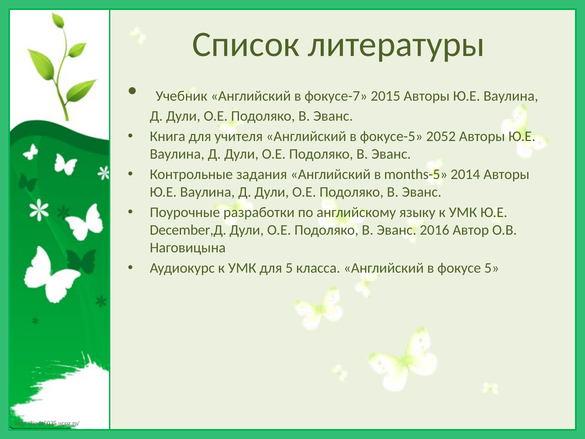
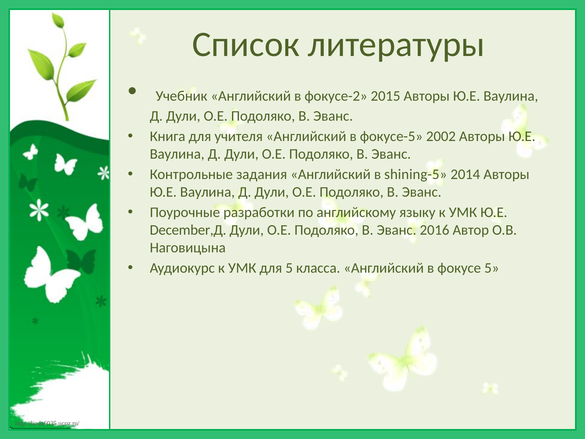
фокусе-7: фокусе-7 -> фокусе-2 (336, 96)
2052: 2052 -> 2002 (441, 136)
months-5: months-5 -> shining-5 (416, 174)
